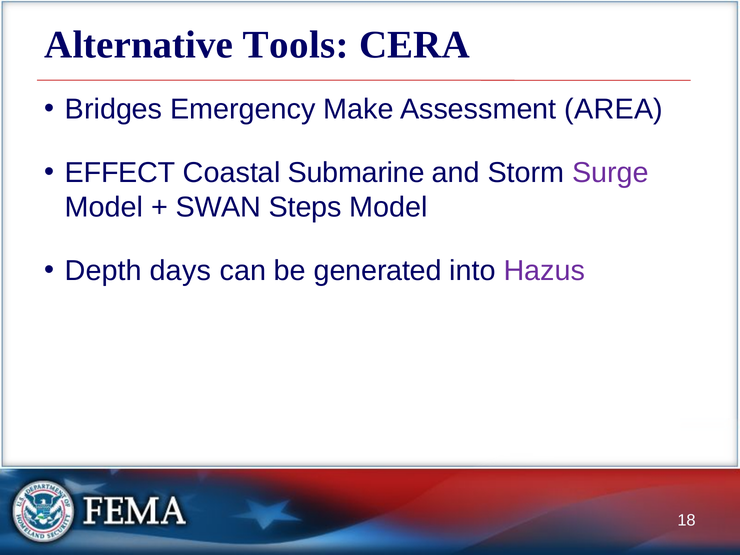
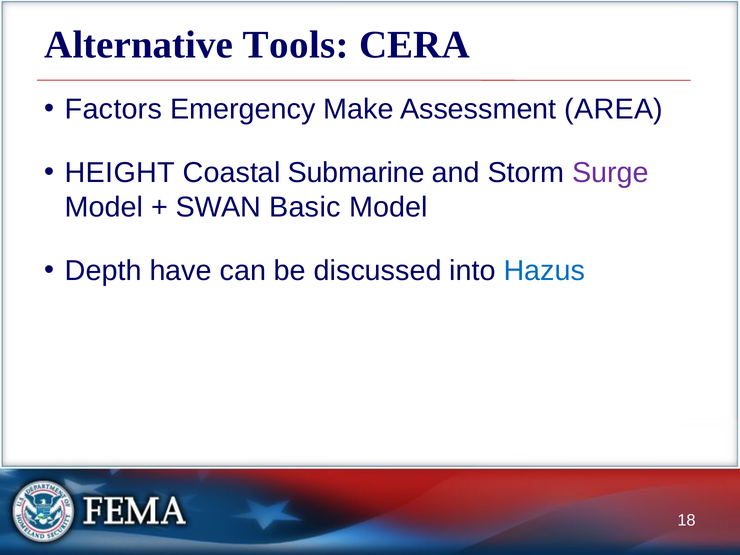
Bridges: Bridges -> Factors (114, 109)
EFFECT: EFFECT -> HEIGHT (120, 173)
Steps: Steps -> Basic (305, 207)
days: days -> have (181, 271)
generated: generated -> discussed (378, 271)
Hazus colour: purple -> blue (544, 271)
